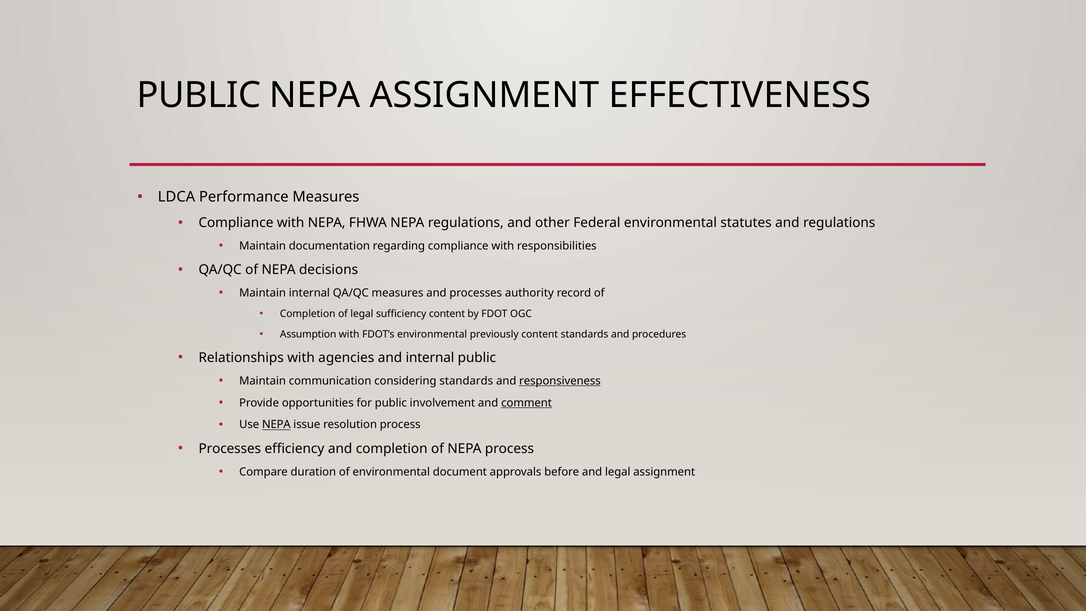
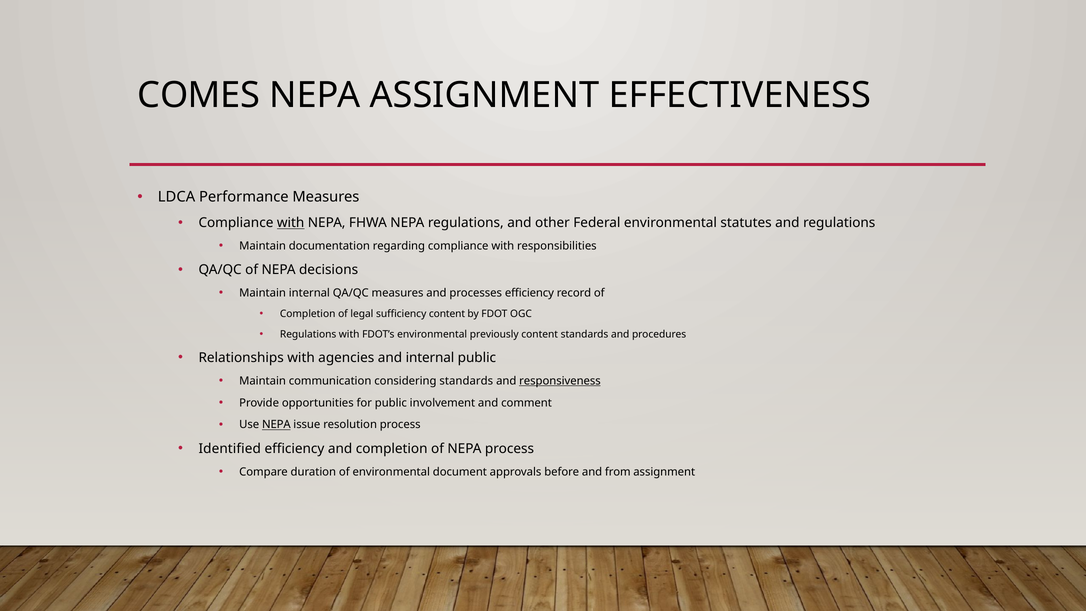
PUBLIC: PUBLIC -> COMES (199, 95)
with underline: none -> present (291, 223)
processes authority: authority -> efficiency (529, 293)
Assumption: Assumption -> Regulations (308, 334)
comment underline: present -> none (527, 403)
Processes: Processes -> Identified (230, 449)
and legal: legal -> from (618, 472)
